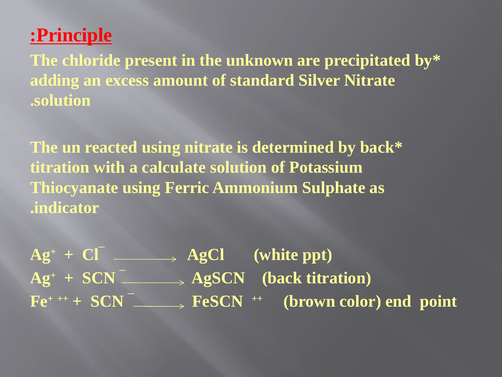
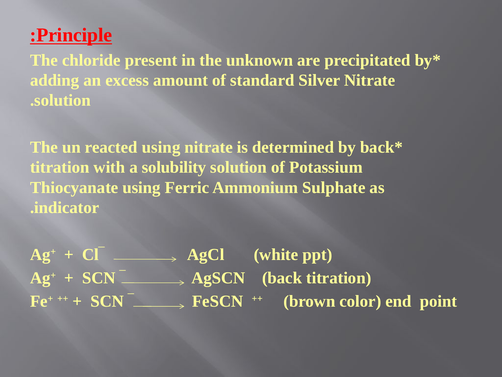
calculate: calculate -> solubility (174, 167)
